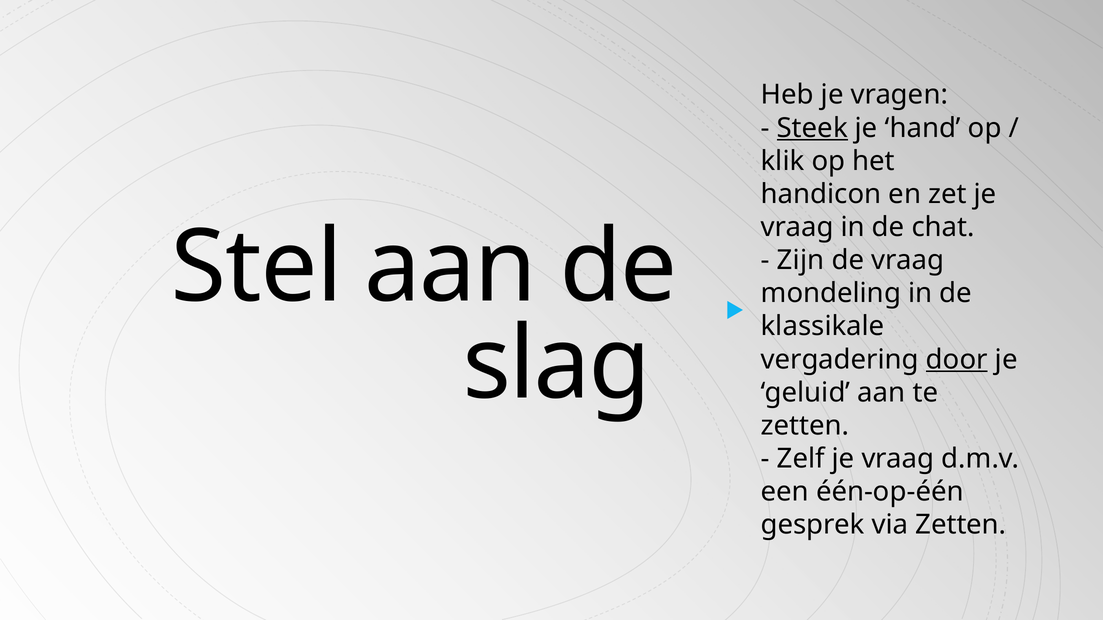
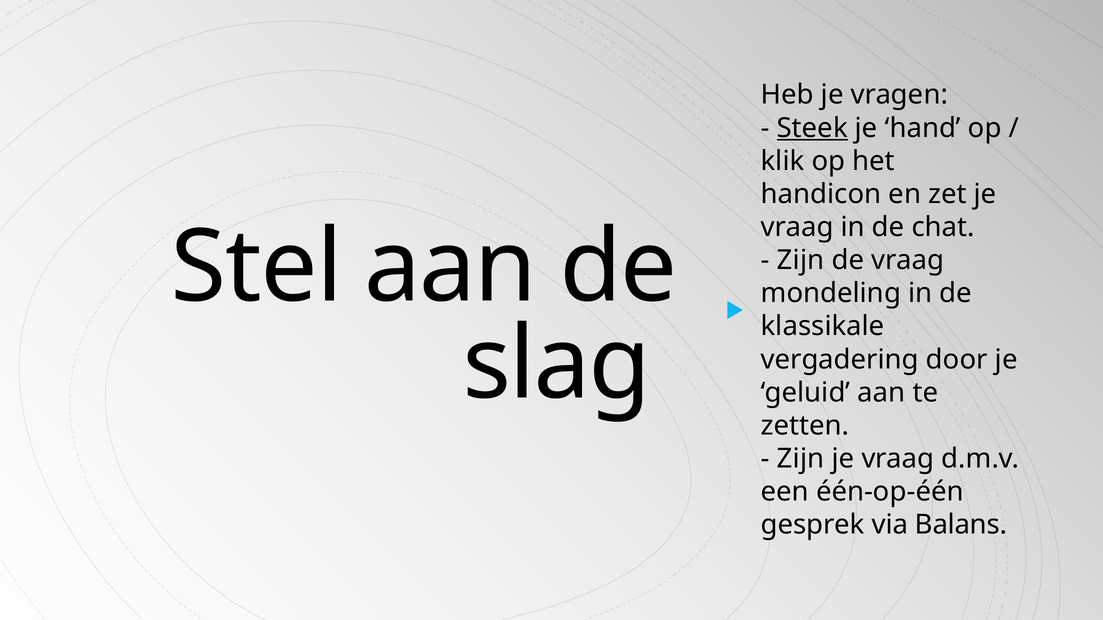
door underline: present -> none (957, 360)
Zelf: Zelf -> Zijn (801, 459)
via Zetten: Zetten -> Balans (961, 525)
